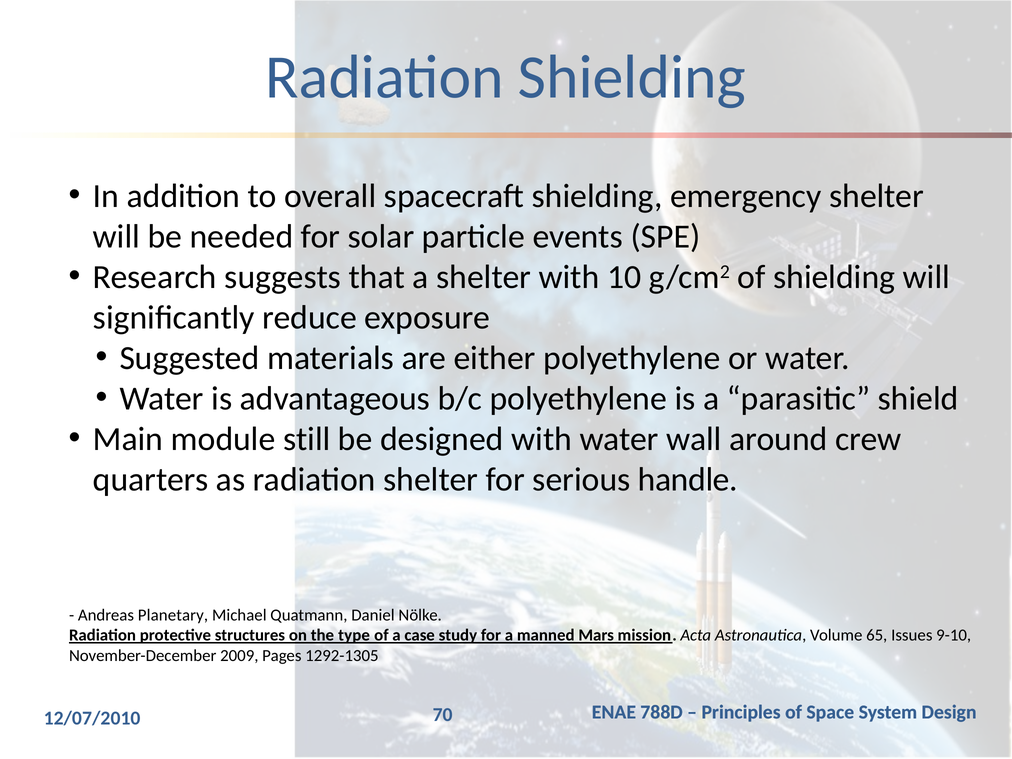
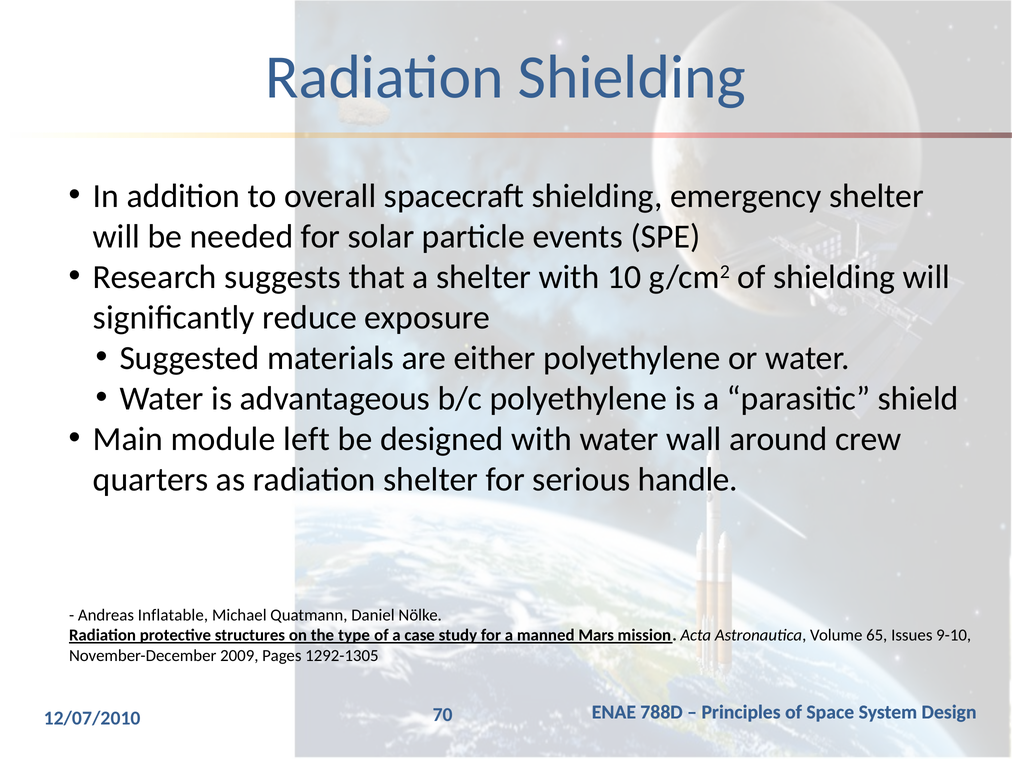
still: still -> left (307, 439)
Planetary: Planetary -> Inflatable (173, 615)
